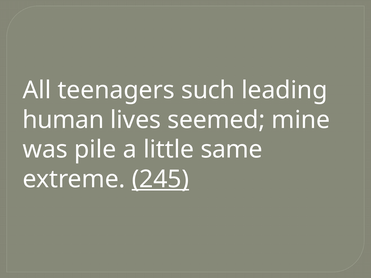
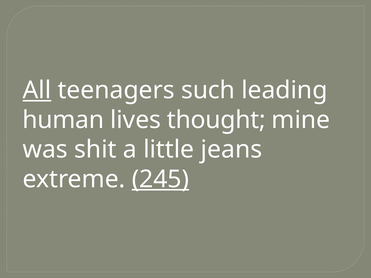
All underline: none -> present (37, 90)
seemed: seemed -> thought (216, 120)
pile: pile -> shit (95, 150)
same: same -> jeans (231, 150)
